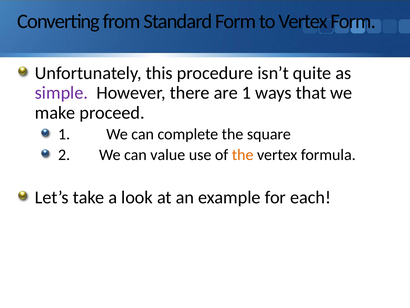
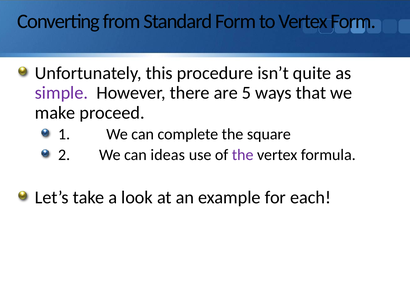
are 1: 1 -> 5 (246, 93)
value: value -> ideas (168, 155)
the colour: orange -> purple (243, 155)
